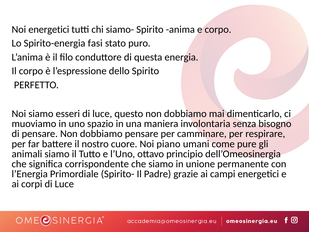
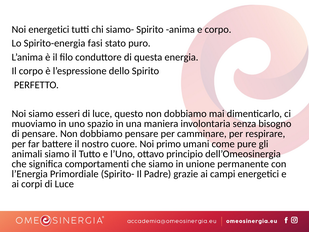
piano: piano -> primo (169, 144)
corrispondente: corrispondente -> comportamenti (97, 164)
